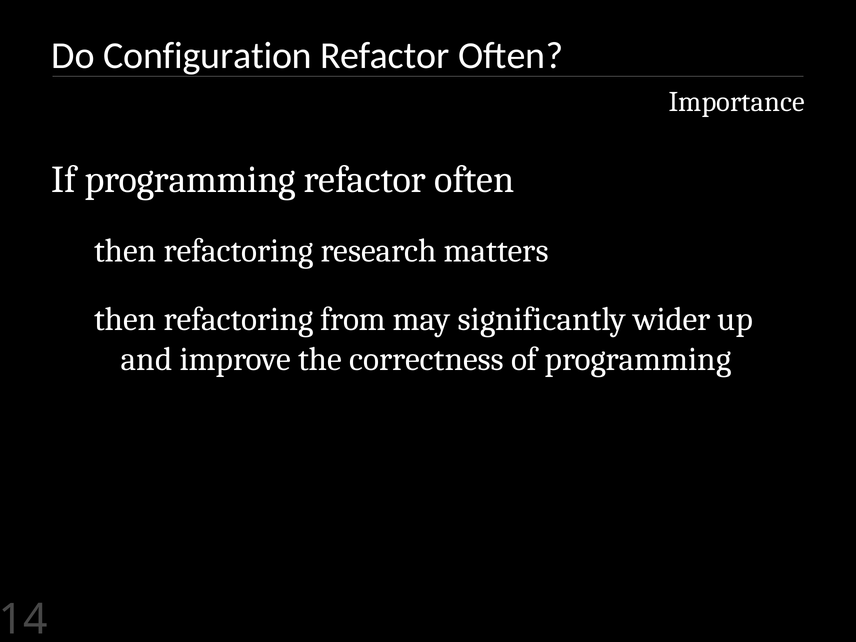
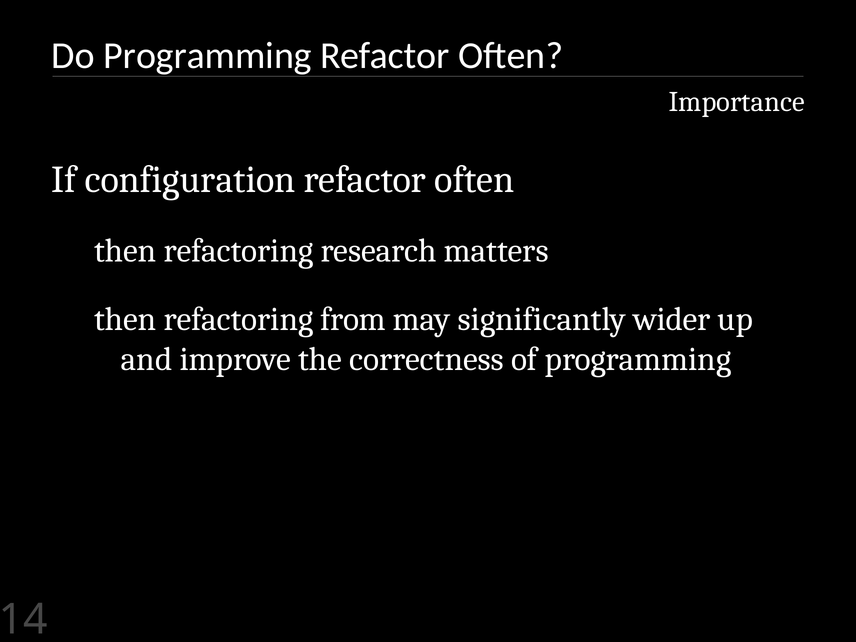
Do Configuration: Configuration -> Programming (208, 55)
If programming: programming -> configuration (190, 180)
